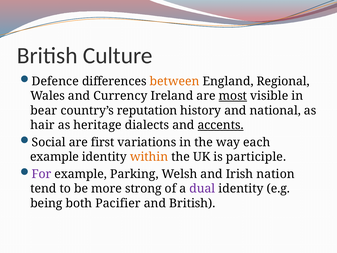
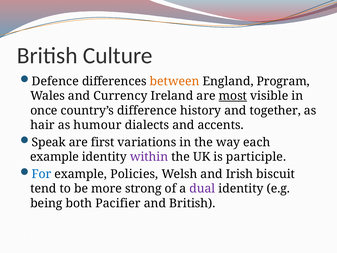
Regional: Regional -> Program (283, 81)
bear: bear -> once (44, 110)
reputation: reputation -> difference (147, 110)
national: national -> together (275, 110)
heritage: heritage -> humour (98, 125)
accents underline: present -> none (221, 125)
Social: Social -> Speak (49, 142)
within colour: orange -> purple (149, 157)
For colour: purple -> blue (41, 174)
Parking: Parking -> Policies (134, 174)
nation: nation -> biscuit (276, 174)
